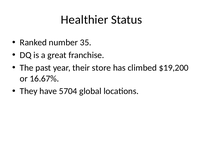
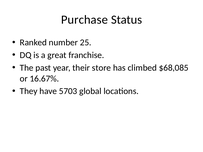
Healthier: Healthier -> Purchase (84, 20)
35: 35 -> 25 (86, 43)
$19,200: $19,200 -> $68,085 (174, 68)
5704: 5704 -> 5703 (68, 91)
